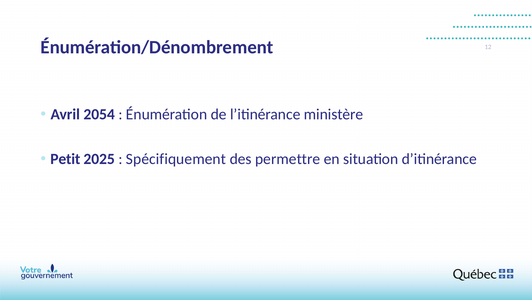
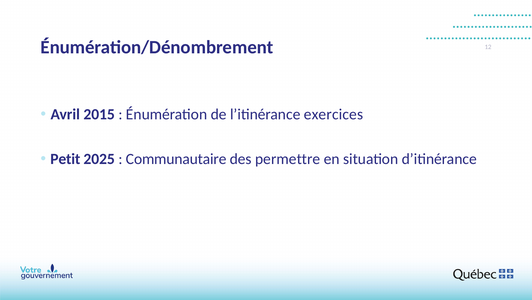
2054: 2054 -> 2015 (99, 114)
ministère: ministère -> exercices (334, 114)
Spécifiquement: Spécifiquement -> Communautaire (176, 159)
